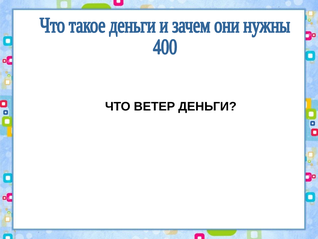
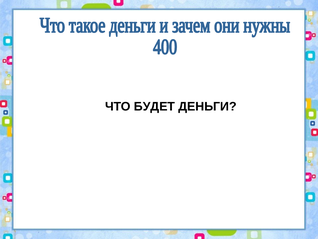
ВЕТЕР: ВЕТЕР -> БУДЕТ (155, 106)
